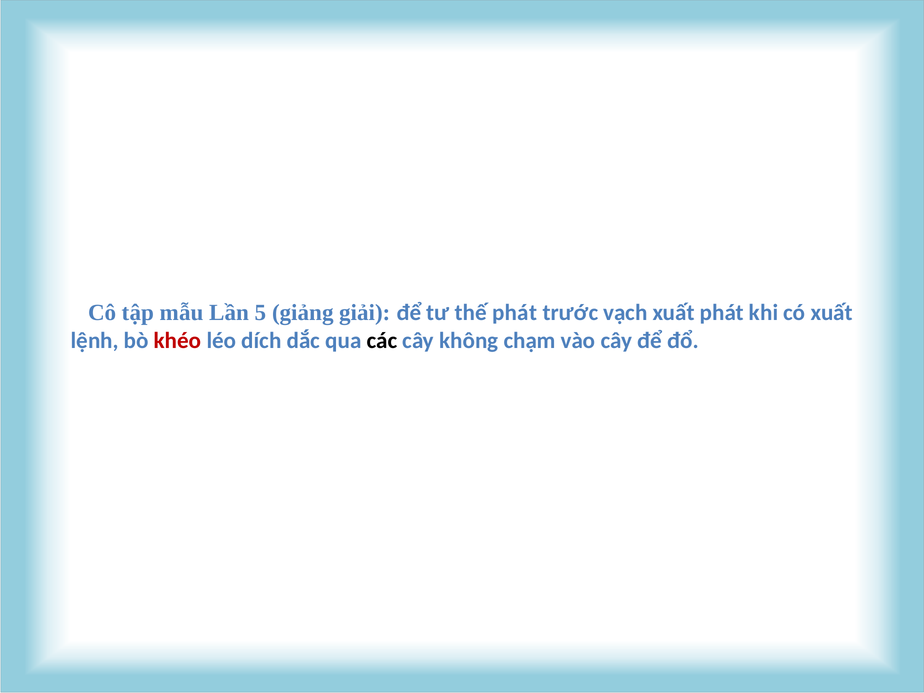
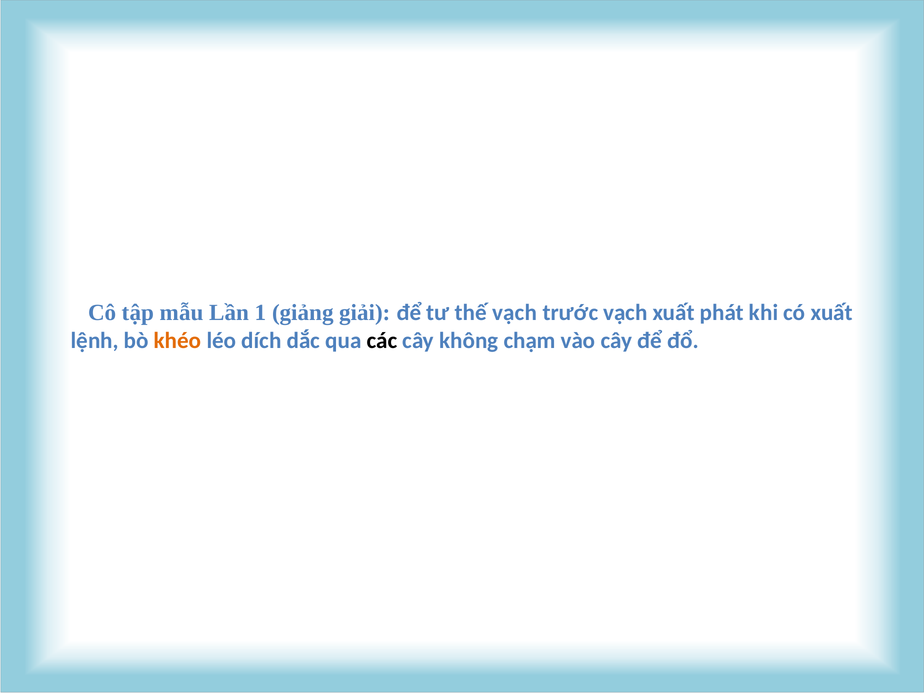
5: 5 -> 1 (261, 313)
thế phát: phát -> vạch (515, 313)
khéo colour: red -> orange (178, 340)
